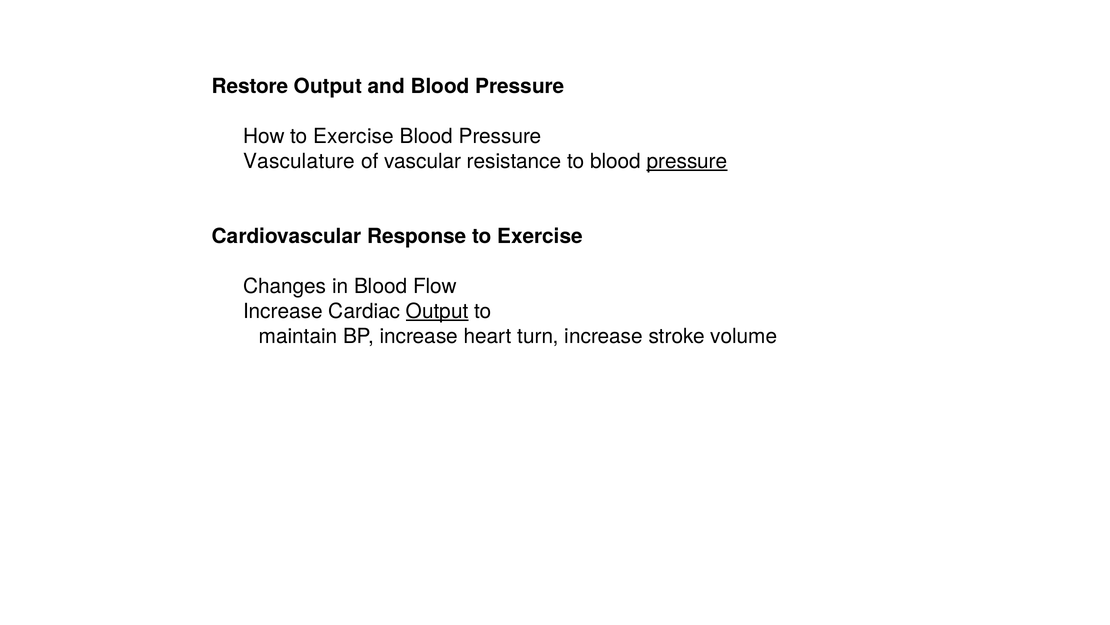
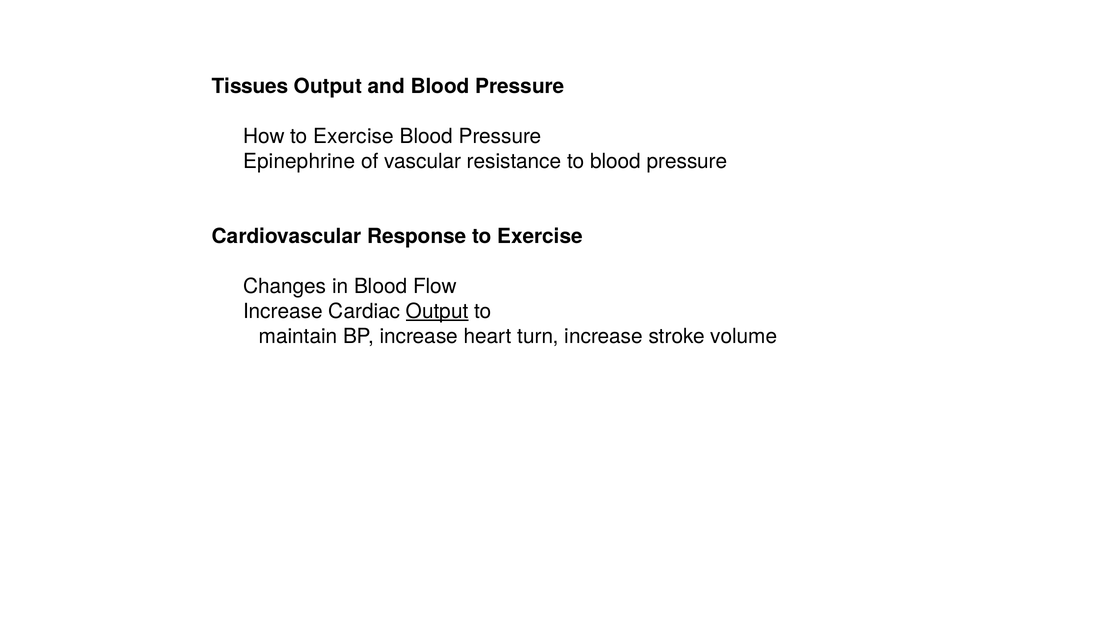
Restore: Restore -> Tissues (250, 86)
Vasculature: Vasculature -> Epinephrine (299, 161)
pressure underline: present -> none (687, 161)
